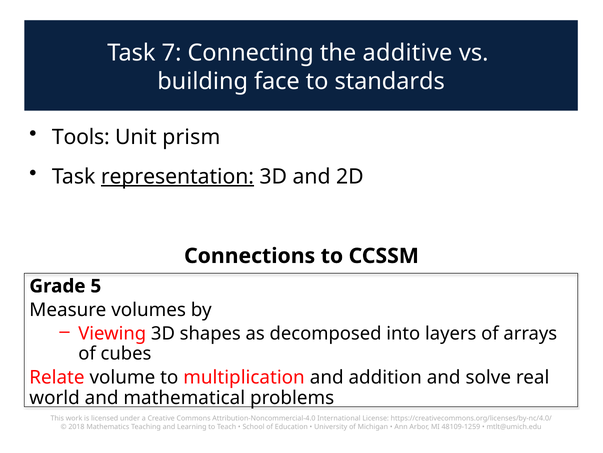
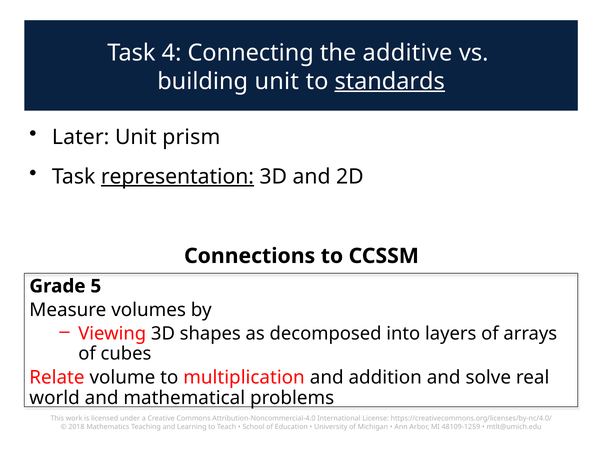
7: 7 -> 4 (172, 53)
building face: face -> unit (277, 81)
standards underline: none -> present (390, 81)
Tools: Tools -> Later (81, 137)
